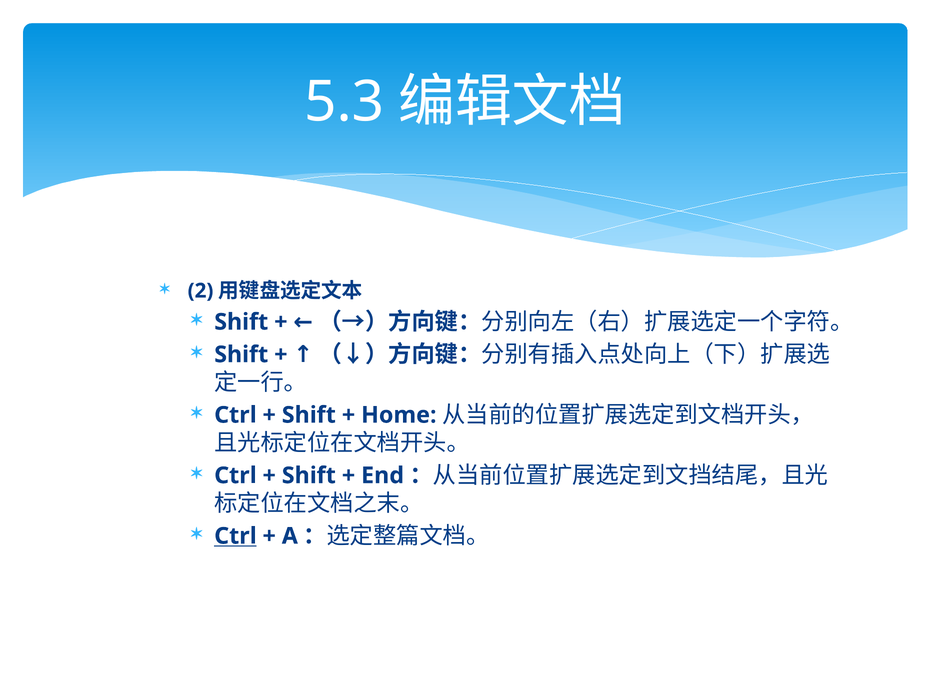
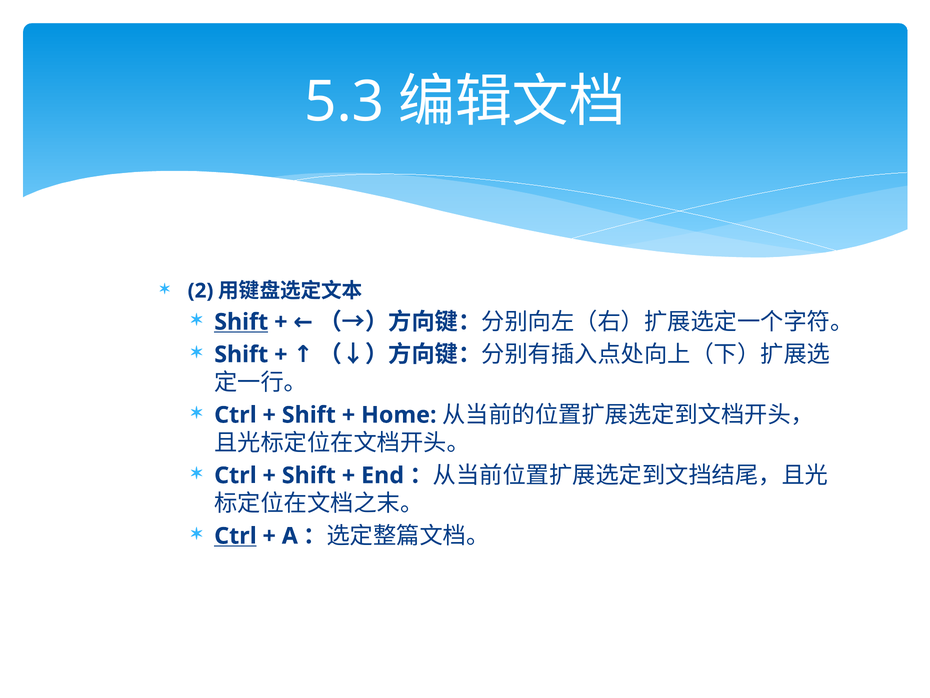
Shift underline: none -> present (241, 322)
